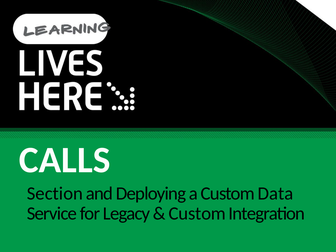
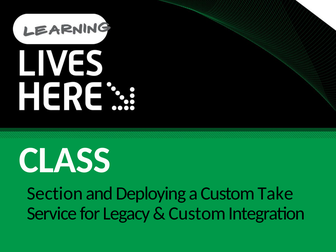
CALLS: CALLS -> CLASS (65, 160)
Data: Data -> Take (275, 193)
